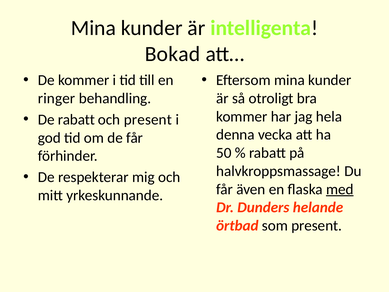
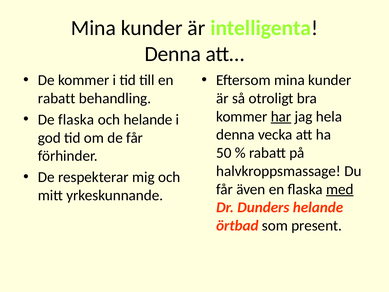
Bokad: Bokad -> Denna (173, 54)
ringer: ringer -> rabatt (57, 98)
har underline: none -> present (281, 116)
De rabatt: rabatt -> flaska (76, 119)
och present: present -> helande (148, 119)
